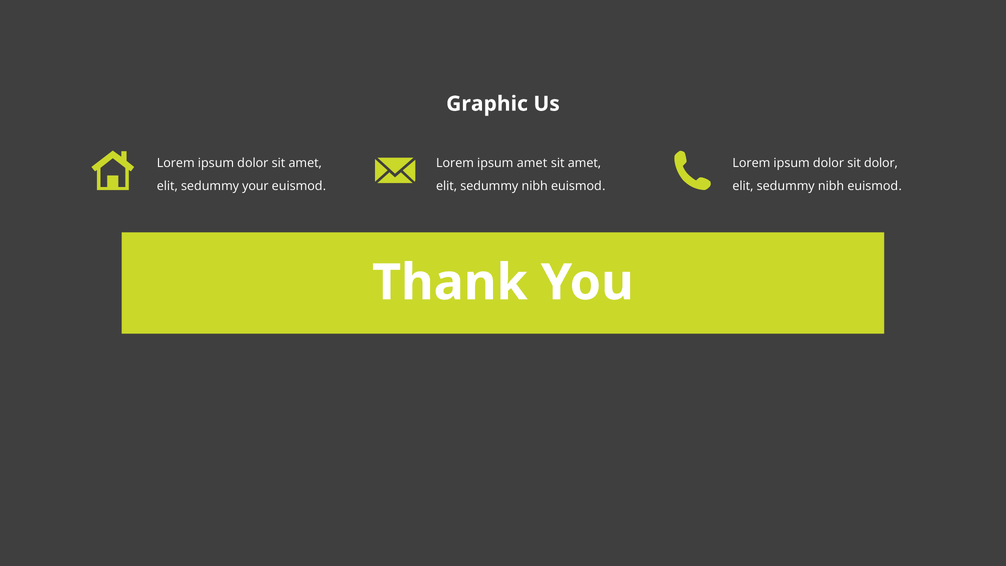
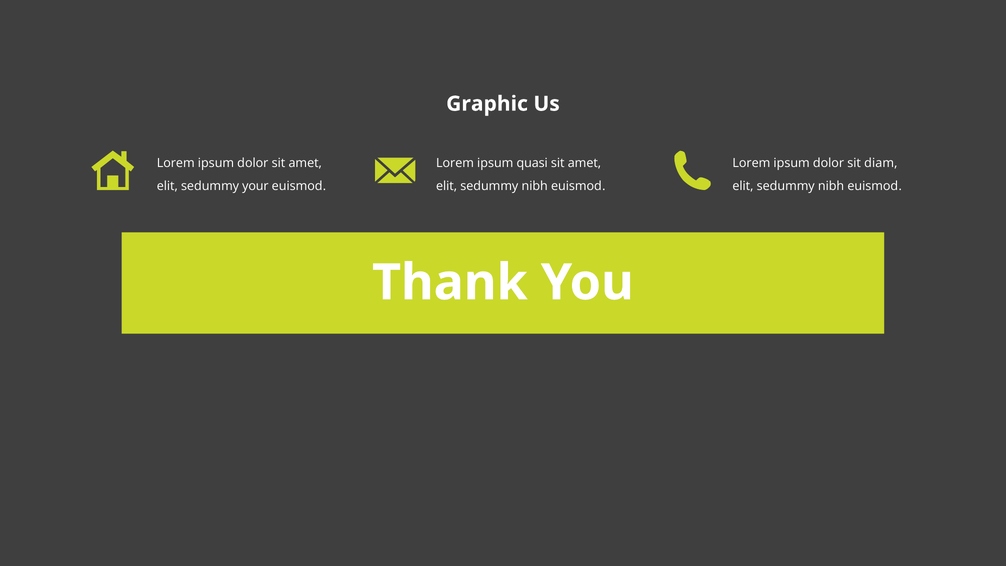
ipsum amet: amet -> quasi (532, 163)
sit dolor: dolor -> diam (881, 163)
